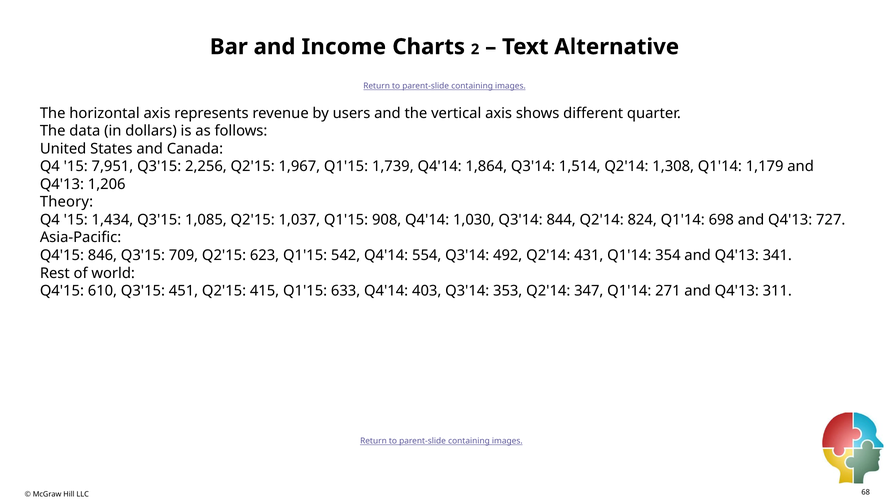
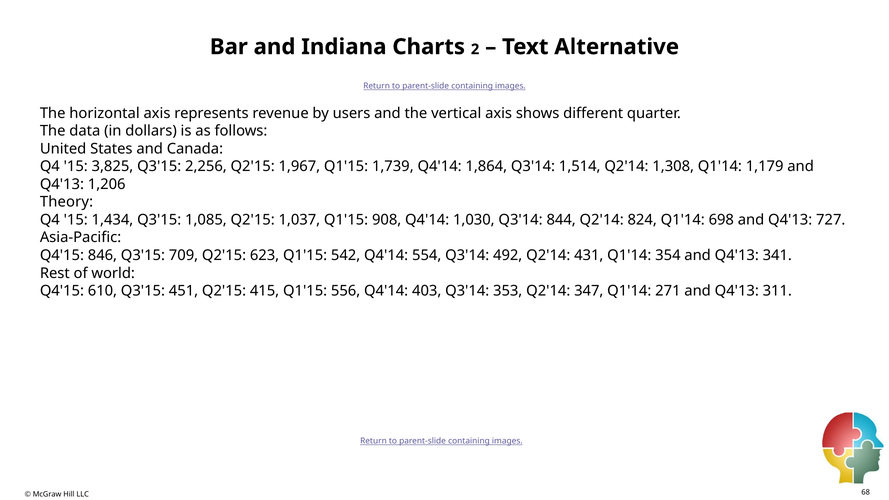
Income: Income -> Indiana (344, 47)
7,951: 7,951 -> 3,825 (112, 167)
633: 633 -> 556 (346, 291)
